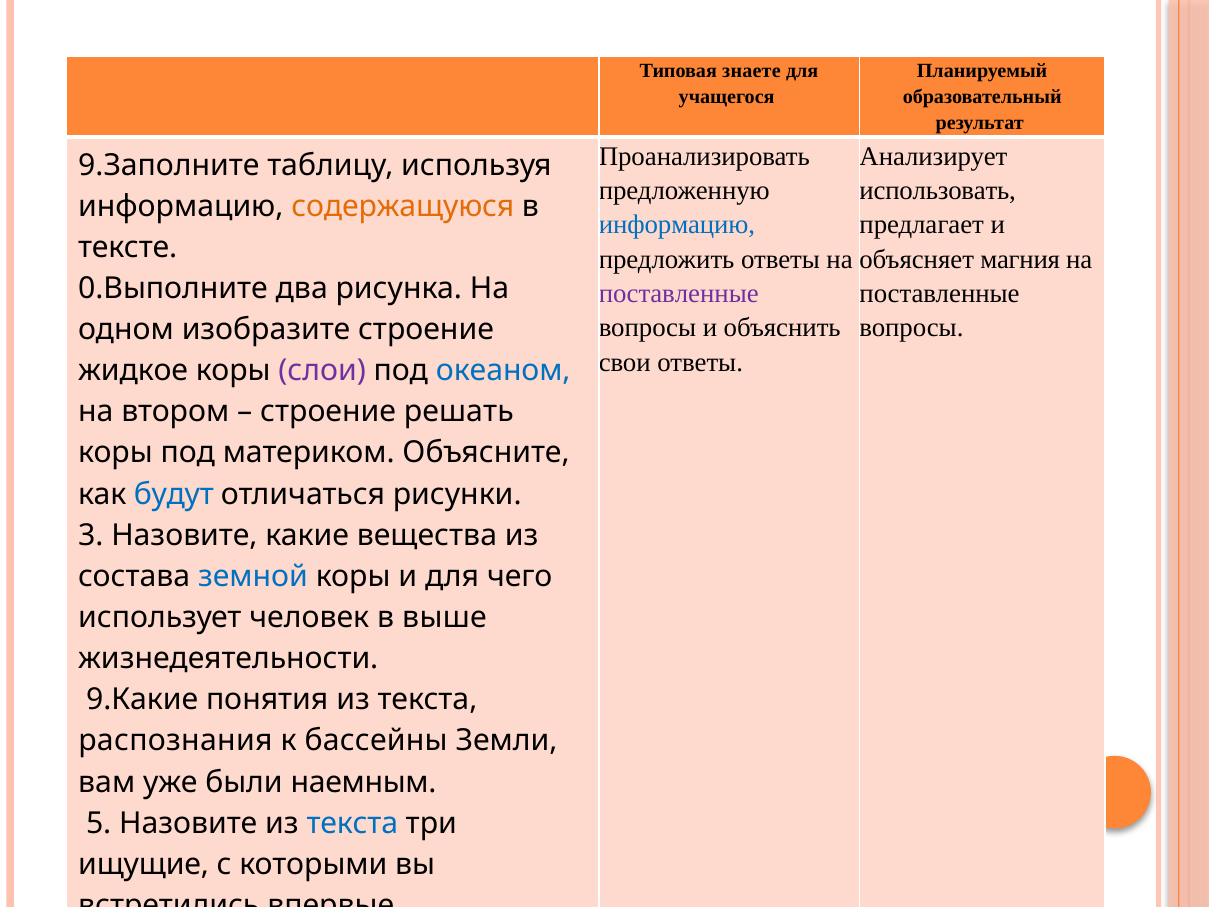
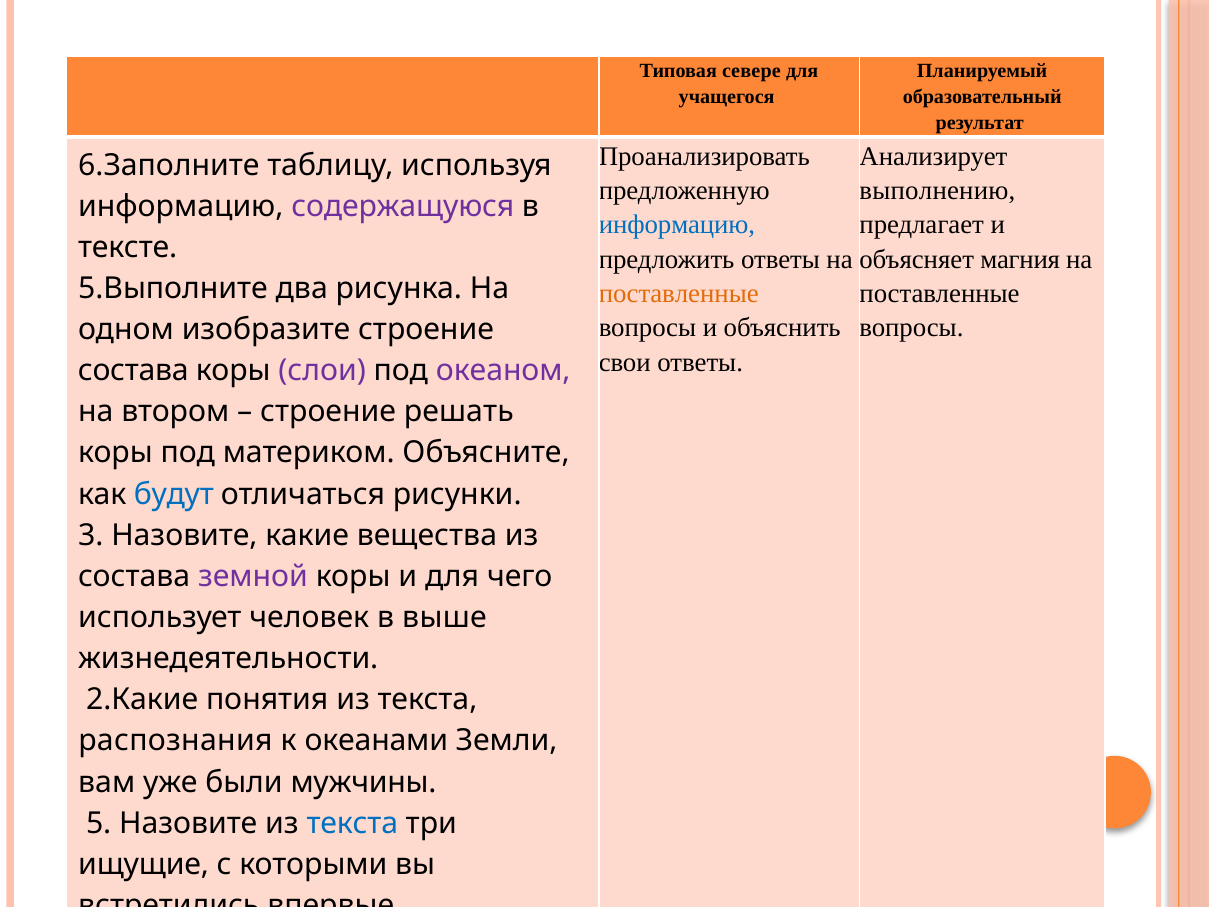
знаете: знаете -> севере (751, 71)
9.Заполните: 9.Заполните -> 6.Заполните (169, 165)
использовать: использовать -> выполнению (937, 191)
содержащуюся colour: orange -> purple (403, 206)
0.Выполните: 0.Выполните -> 5.Выполните (173, 288)
поставленные colour: purple -> orange (679, 294)
жидкое: жидкое -> состава (133, 371)
океаном colour: blue -> purple (503, 371)
земной colour: blue -> purple (253, 576)
9.Какие: 9.Какие -> 2.Какие (142, 700)
бассейны: бассейны -> океанами (376, 741)
наемным: наемным -> мужчины (363, 782)
